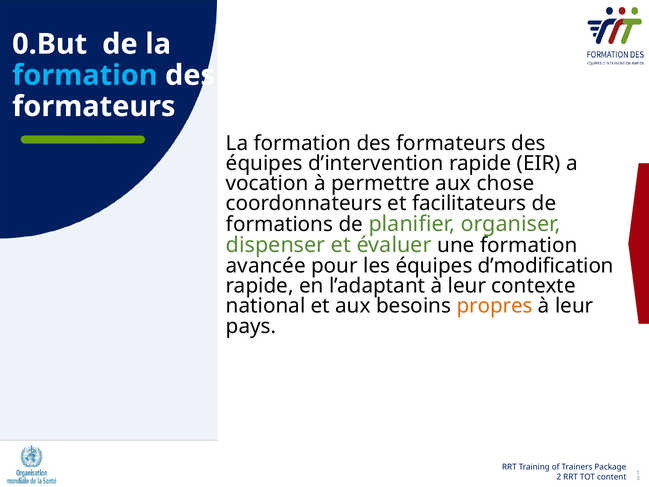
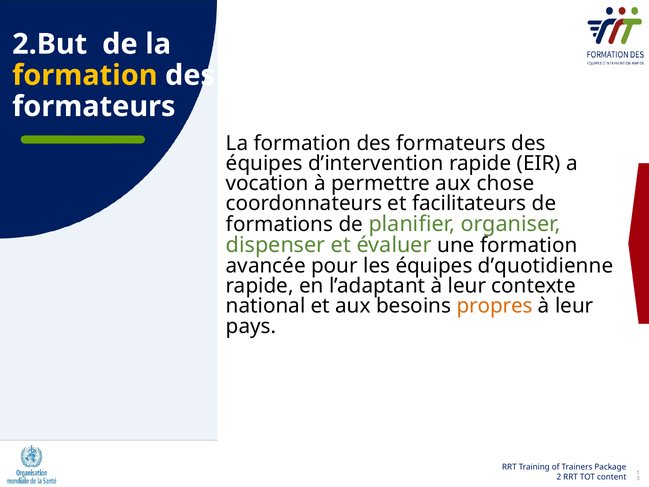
0.But: 0.But -> 2.But (50, 44)
formation colour: light blue -> yellow (85, 75)
d’modification: d’modification -> d’quotidienne (546, 266)
